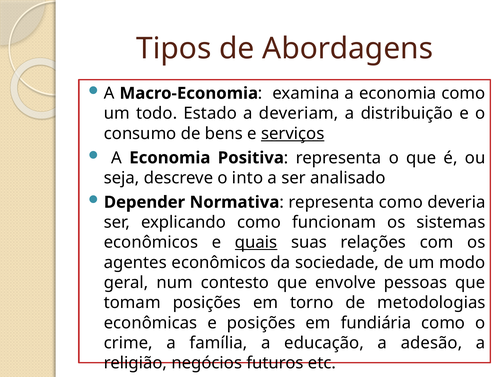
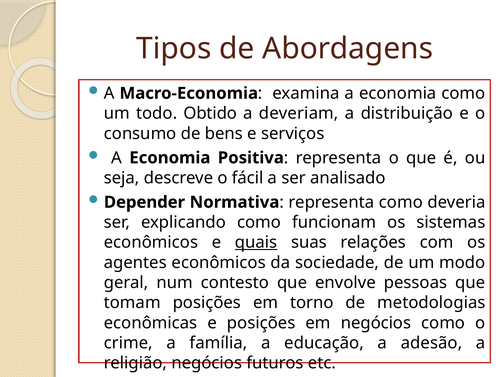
Estado: Estado -> Obtido (210, 113)
serviços underline: present -> none (293, 133)
into: into -> fácil (248, 178)
em fundiária: fundiária -> negócios (376, 322)
